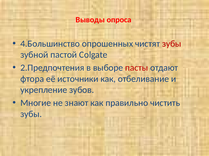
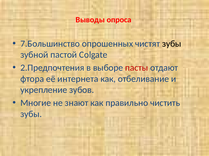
4.Большинство: 4.Большинство -> 7.Большинство (50, 44)
зубы colour: red -> black (172, 44)
источники: источники -> интернета (78, 79)
